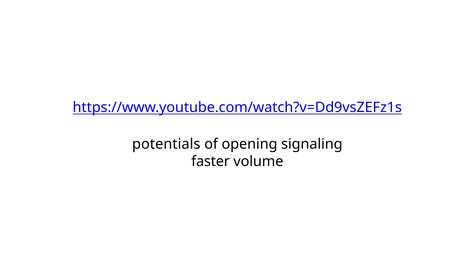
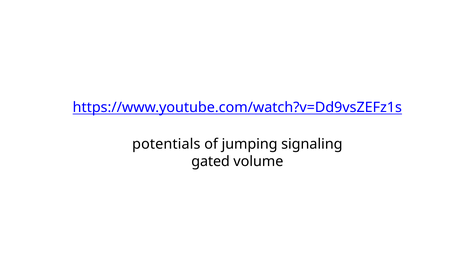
opening: opening -> jumping (250, 144)
faster: faster -> gated (211, 161)
